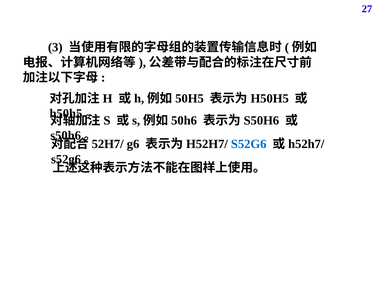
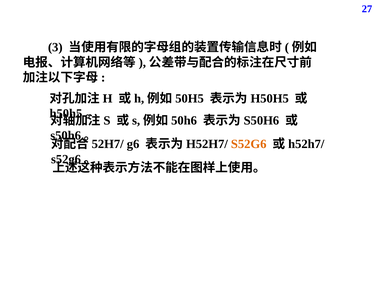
S52G6 colour: blue -> orange (249, 144)
